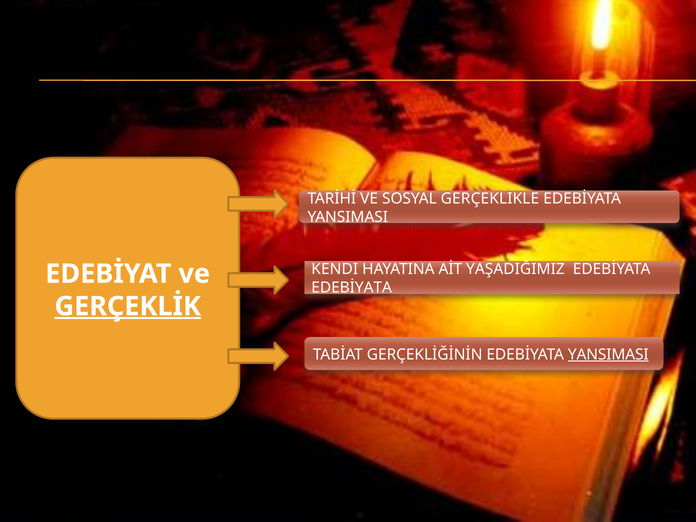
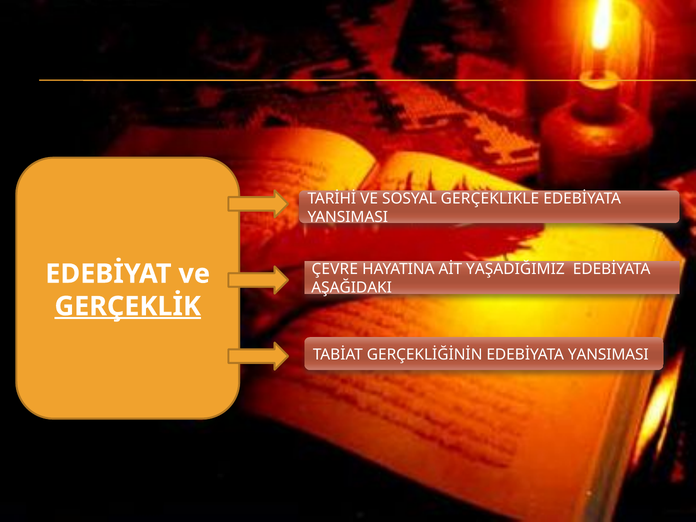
KENDI: KENDI -> ÇEVRE (335, 269)
EDEBİYATA: EDEBİYATA -> AŞAĞIDAKI (352, 288)
YANSIMASI underline: present -> none (608, 354)
